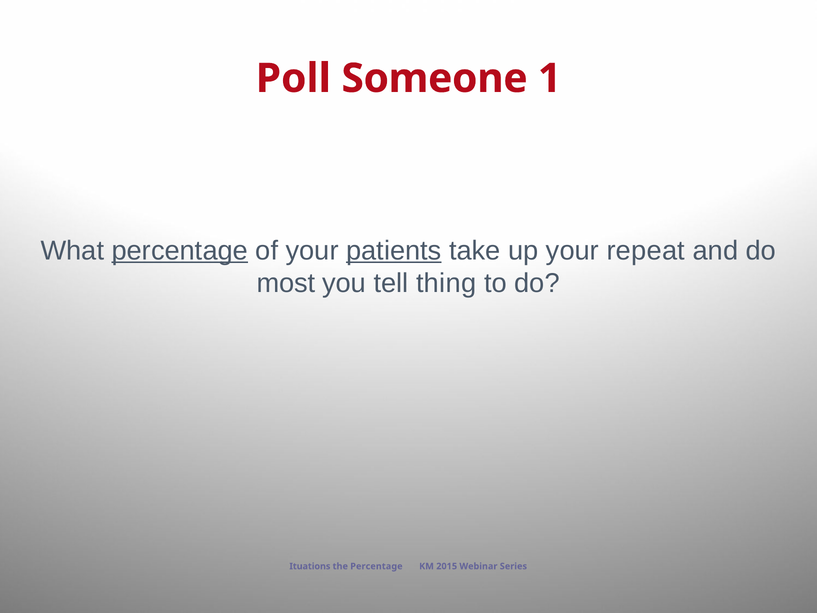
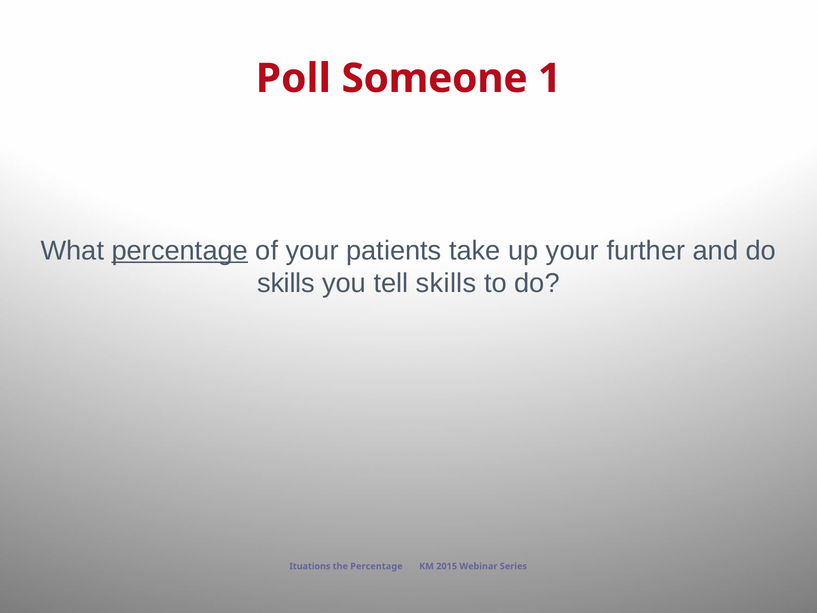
patients underline: present -> none (394, 251)
repeat: repeat -> further (646, 251)
most: most -> skills (286, 283)
tell thing: thing -> skills (446, 283)
